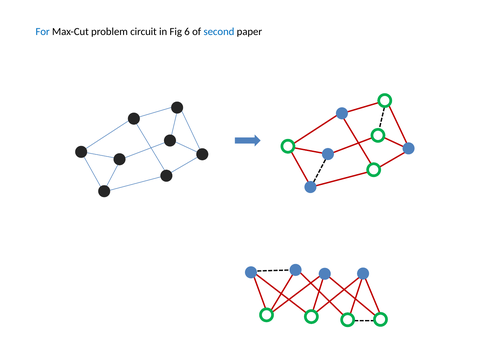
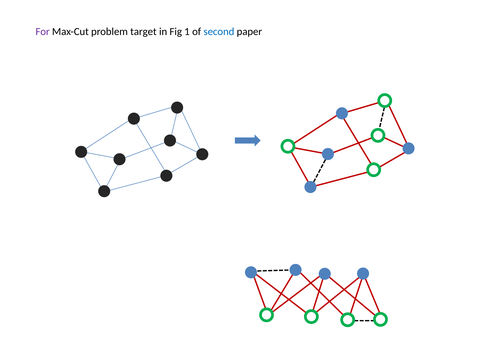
For colour: blue -> purple (43, 32)
circuit: circuit -> target (143, 32)
6: 6 -> 1 (187, 32)
